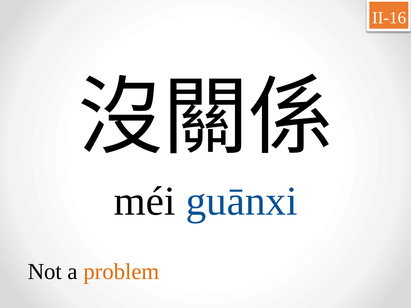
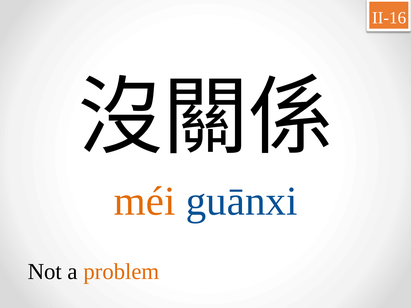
méi colour: black -> orange (145, 201)
